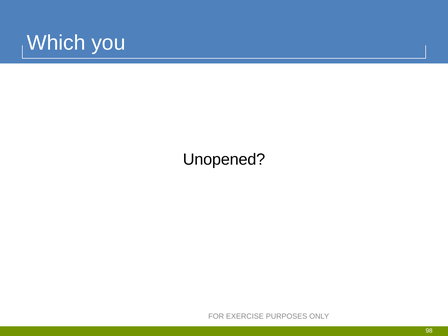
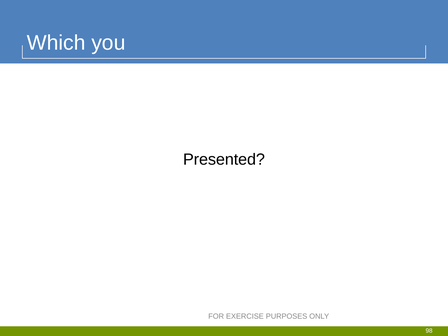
Unopened: Unopened -> Presented (224, 159)
